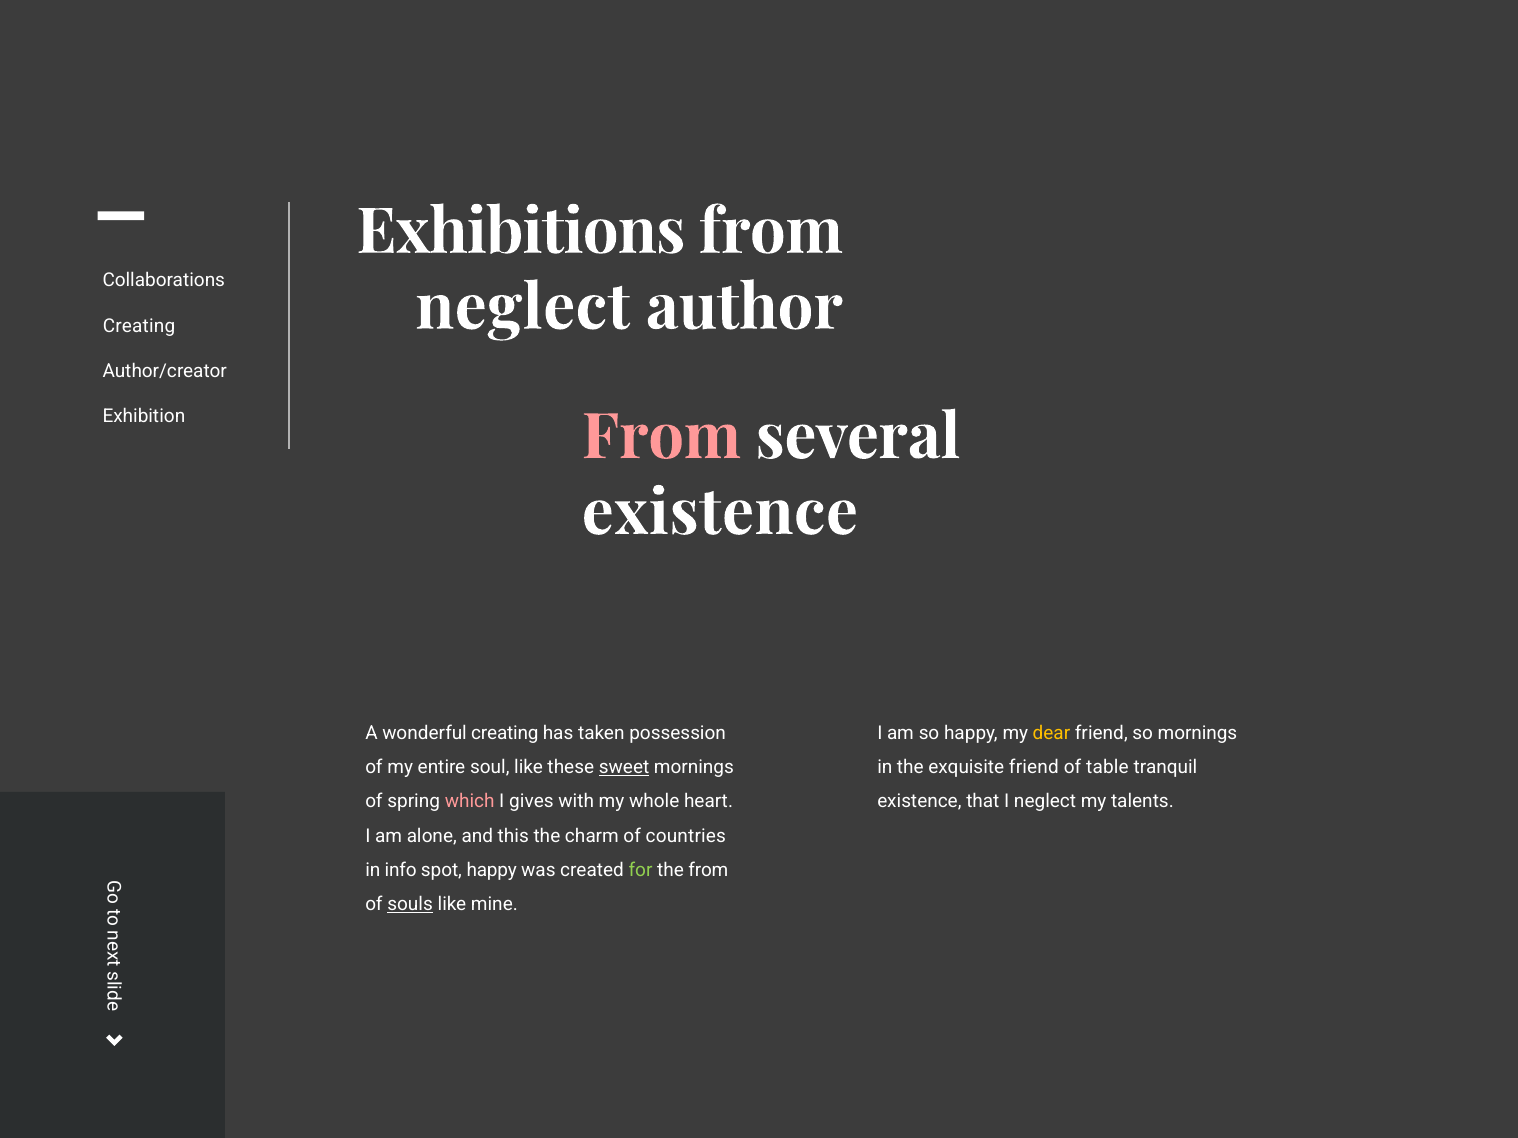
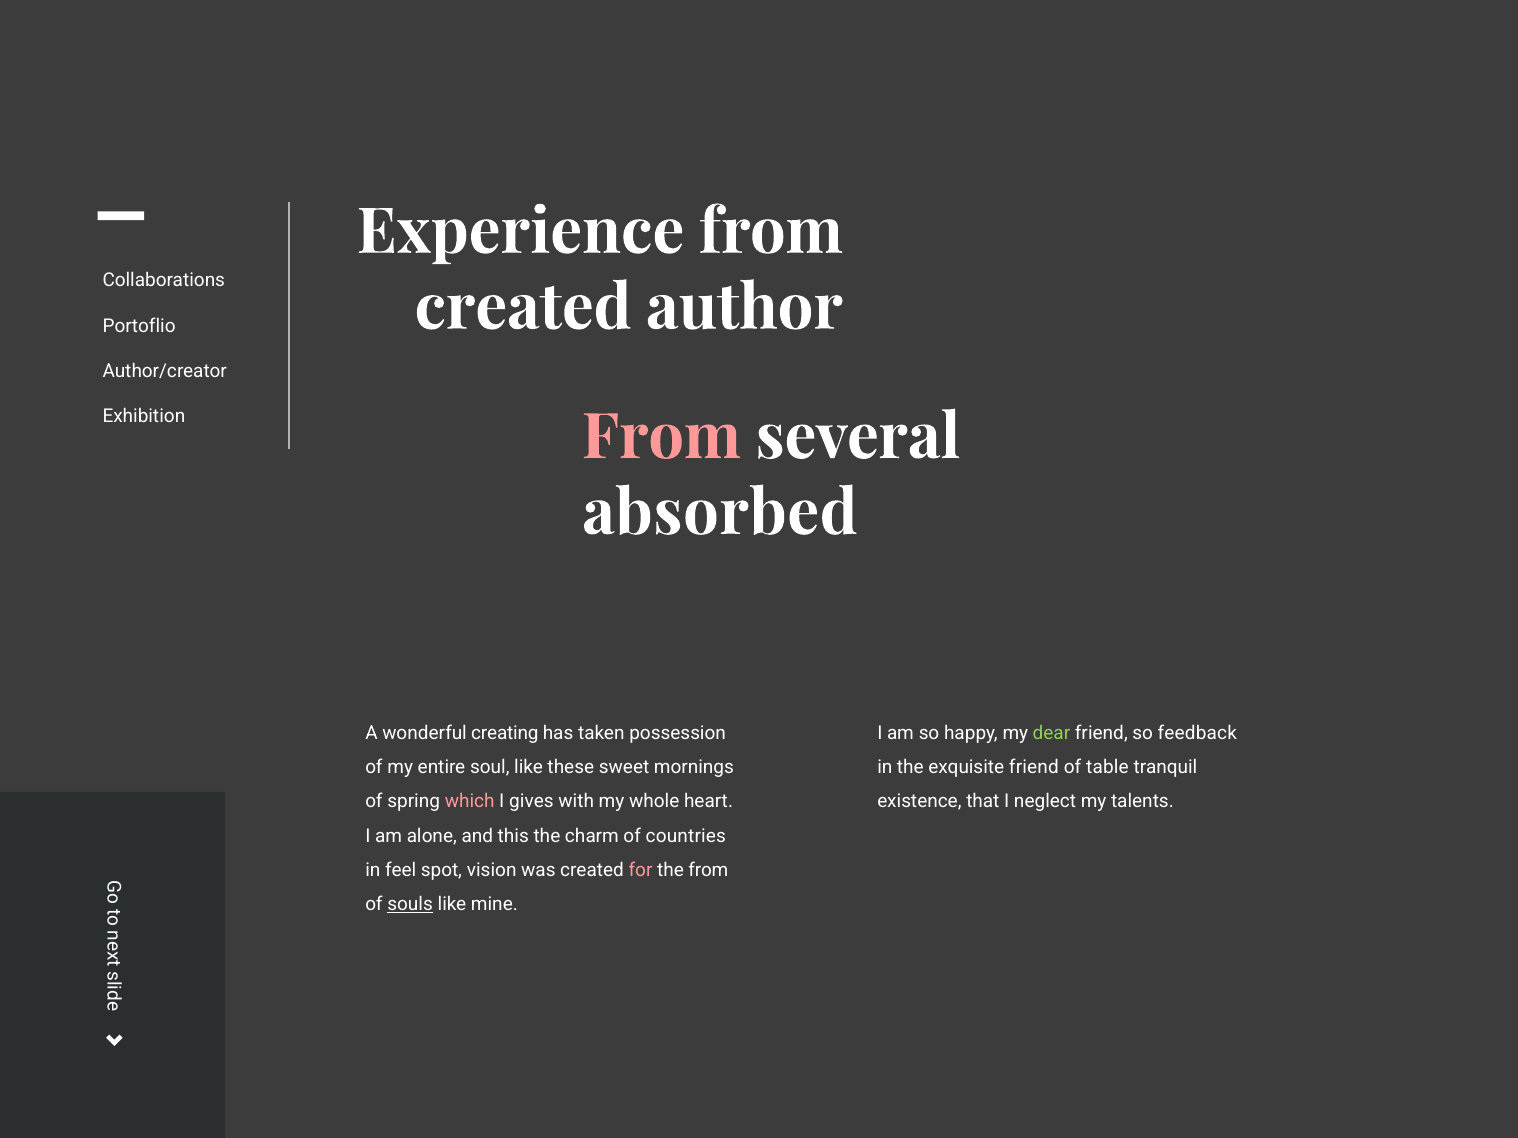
Exhibitions: Exhibitions -> Experience (521, 232)
neglect: neglect -> created (523, 308)
Creating: Creating -> Portoflio (139, 326)
existence: existence -> absorbed (720, 513)
dear colour: yellow -> light green (1051, 733)
so mornings: mornings -> feedback (1197, 733)
sweet underline: present -> none (624, 768)
info: info -> feel (401, 870)
spot happy: happy -> vision (492, 870)
for colour: light green -> pink (641, 870)
